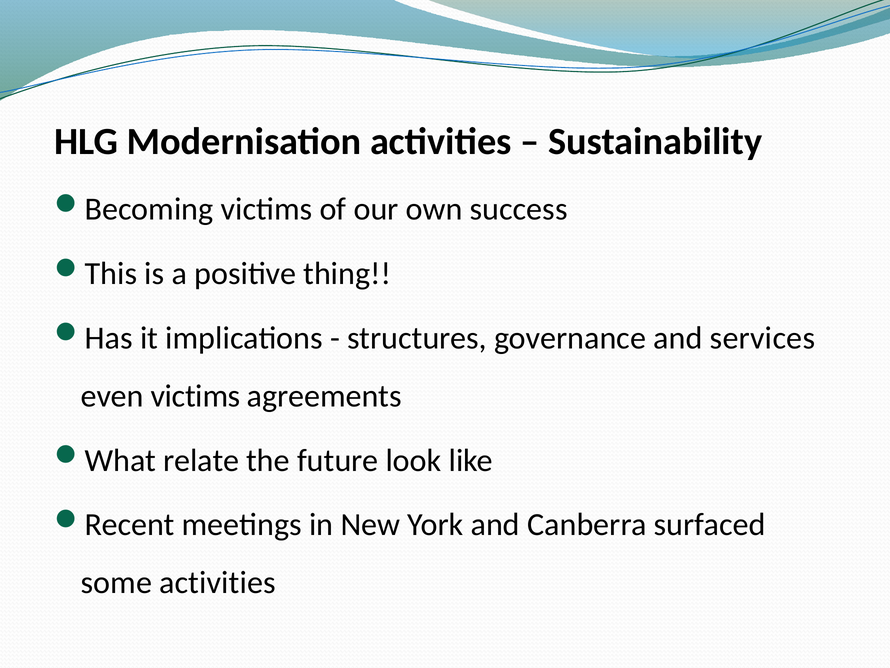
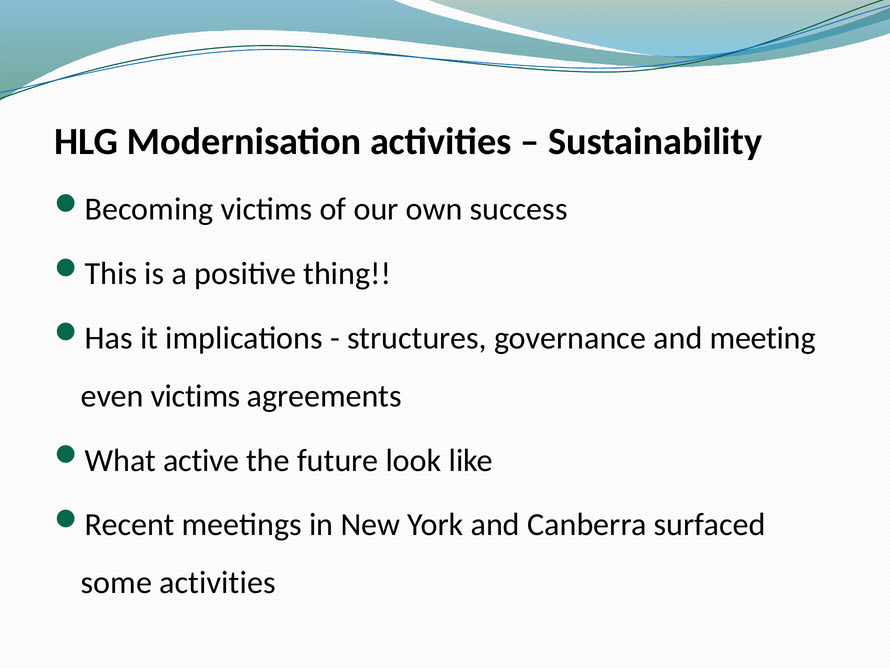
services: services -> meeting (763, 338)
relate: relate -> active (201, 460)
